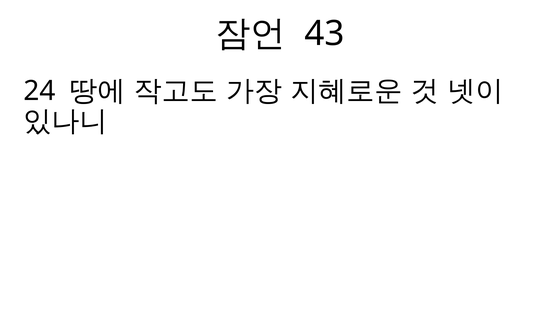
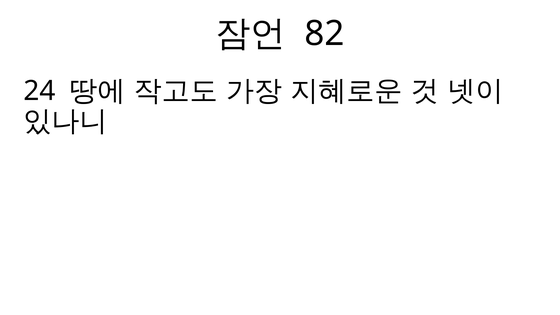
43: 43 -> 82 (324, 34)
